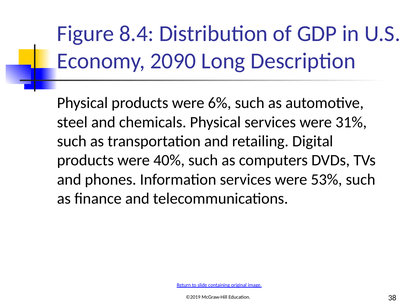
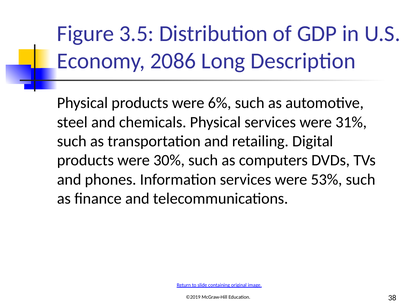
8.4: 8.4 -> 3.5 (137, 34)
2090: 2090 -> 2086 (173, 61)
40%: 40% -> 30% (169, 160)
